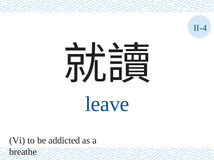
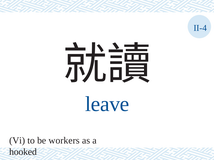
addicted: addicted -> workers (64, 141)
breathe: breathe -> hooked (23, 152)
